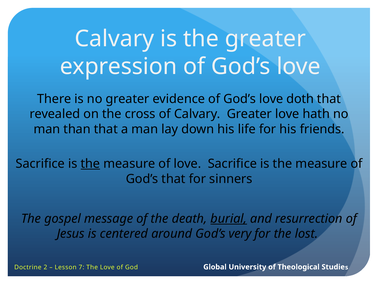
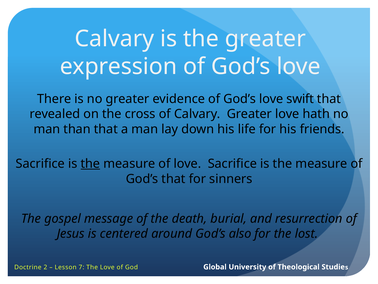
doth: doth -> swift (300, 99)
burial underline: present -> none (229, 218)
very: very -> also (240, 233)
